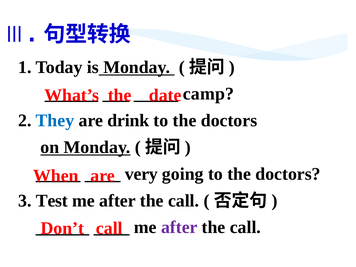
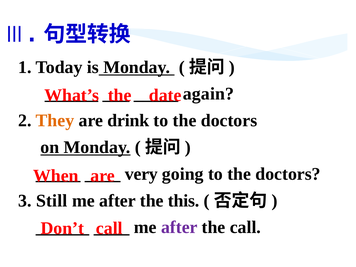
camp: camp -> again (208, 94)
They colour: blue -> orange (55, 121)
Test: Test -> Still (52, 201)
call: call -> this (184, 201)
